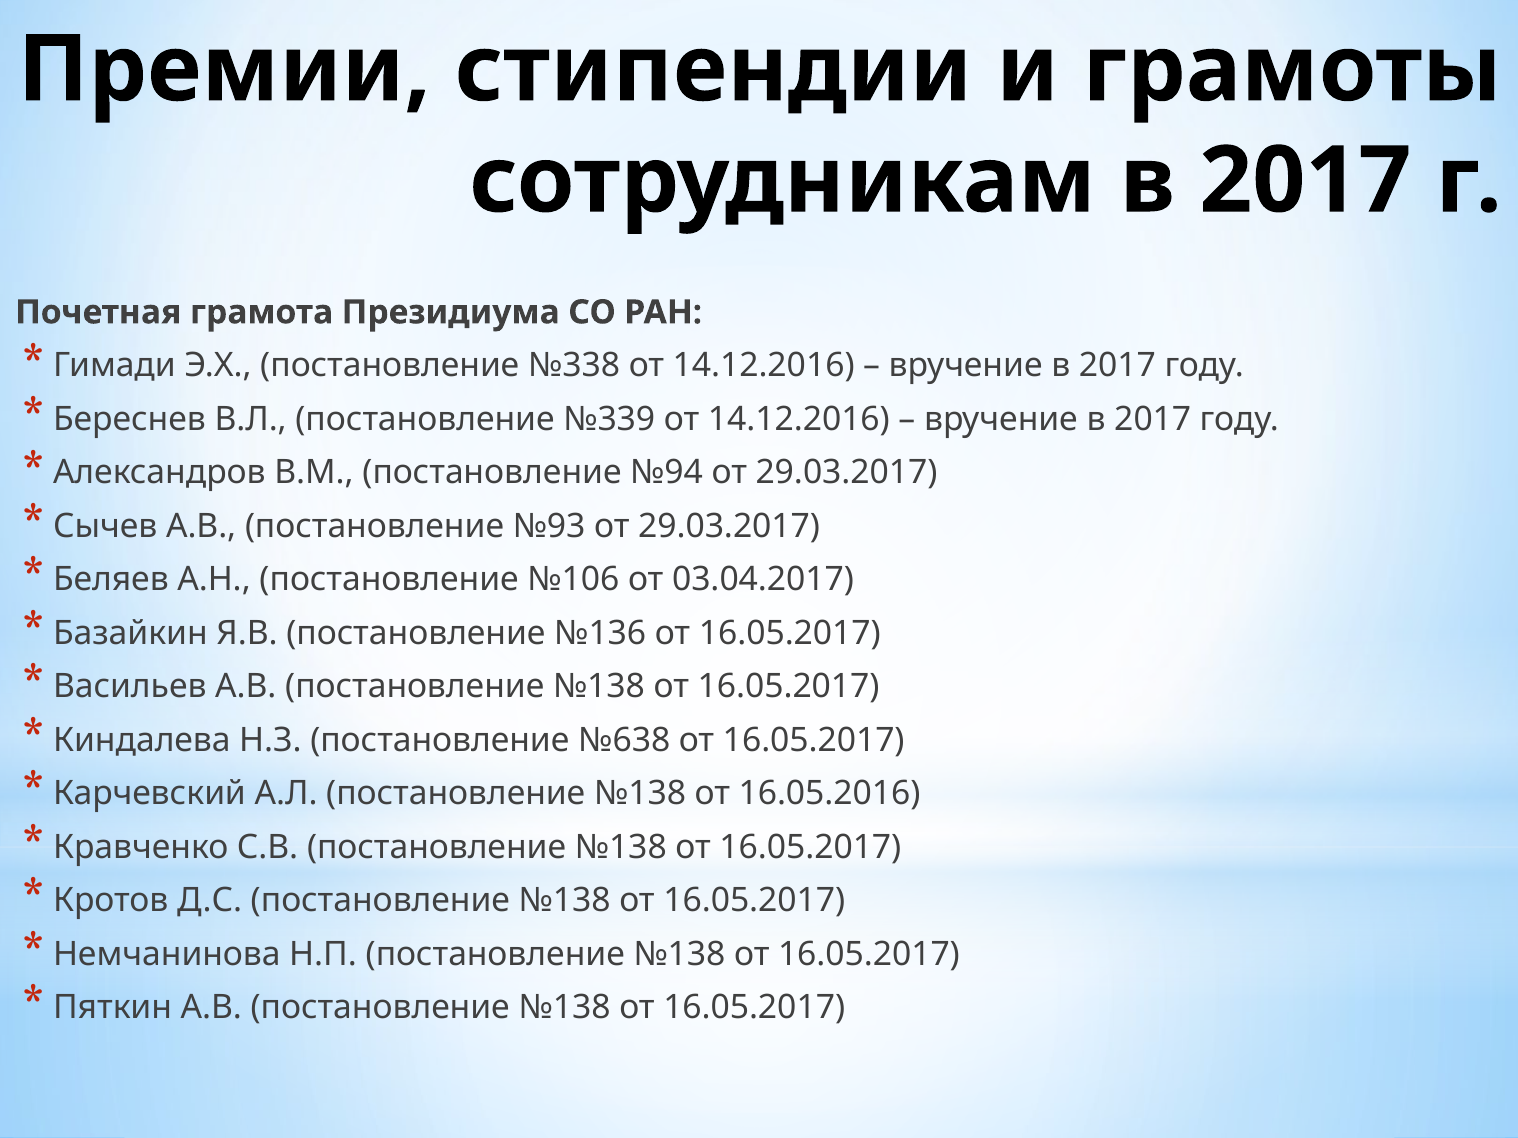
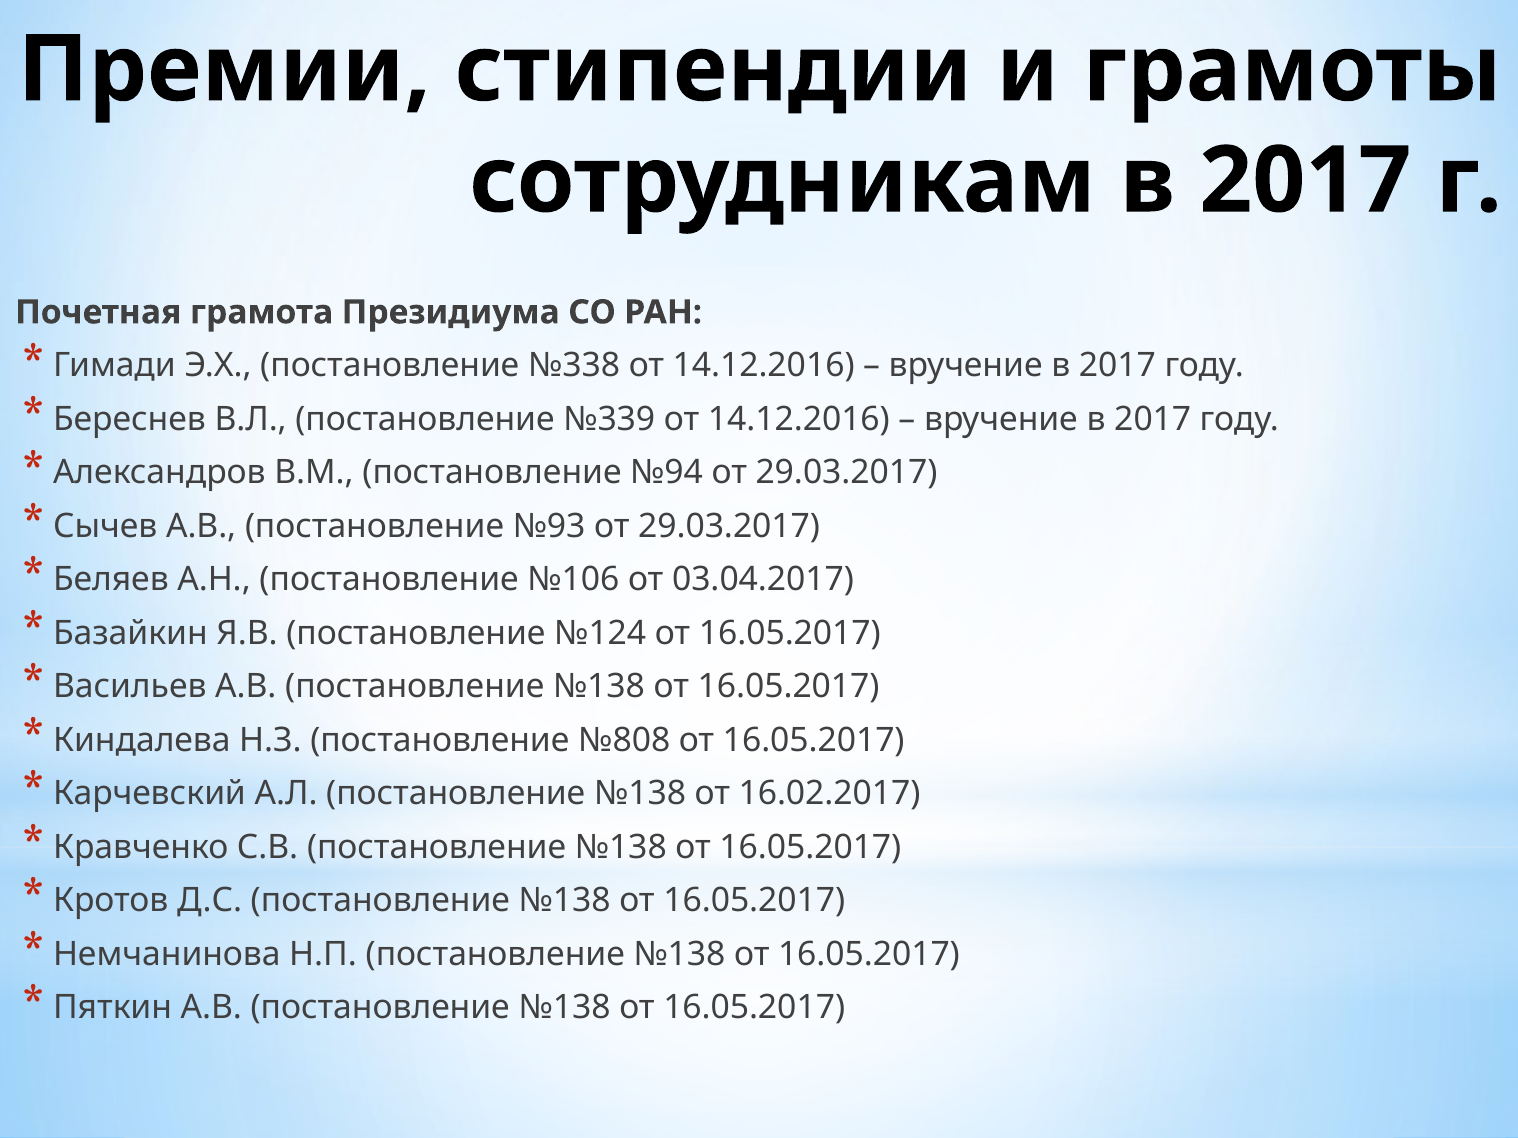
№136: №136 -> №124 (600, 633)
№638: №638 -> №808 (624, 740)
16.05.2016: 16.05.2016 -> 16.02.2017 (830, 794)
